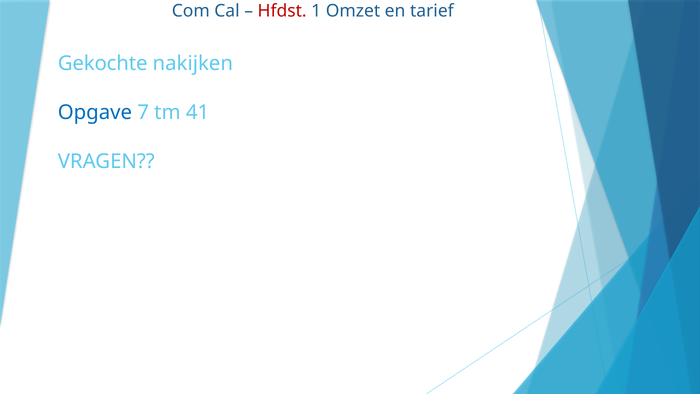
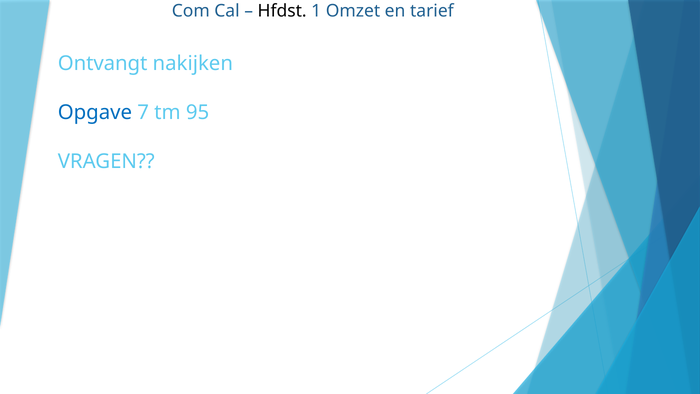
Hfdst colour: red -> black (282, 11)
Gekochte: Gekochte -> Ontvangt (103, 64)
41: 41 -> 95 (198, 113)
